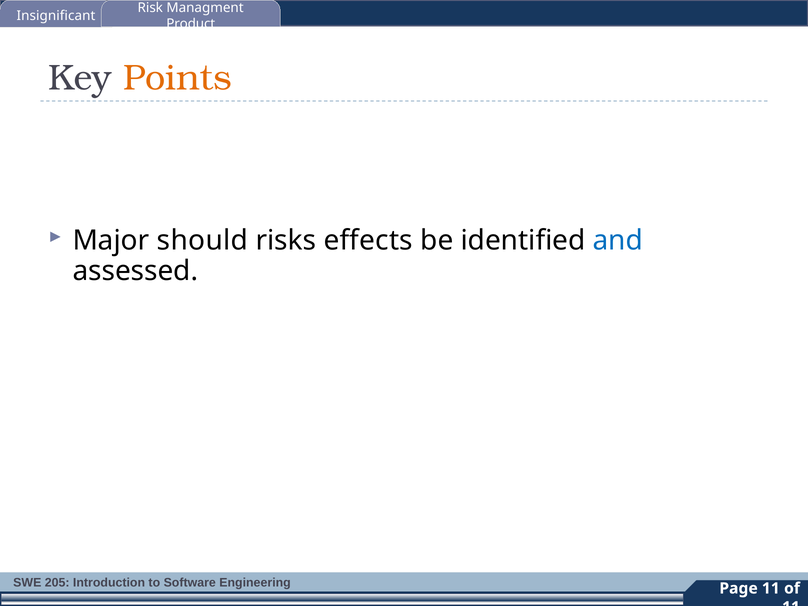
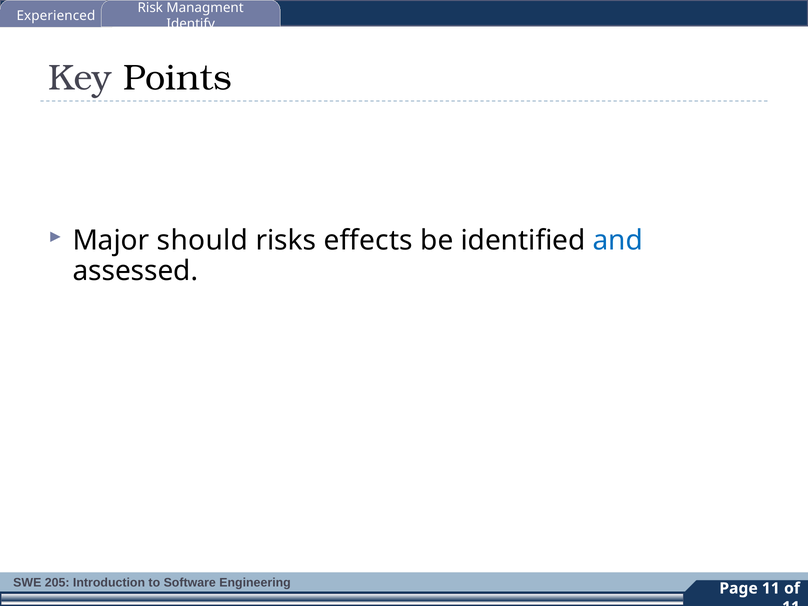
Insignificant: Insignificant -> Experienced (56, 16)
Product: Product -> Identify (191, 24)
Points colour: orange -> black (177, 78)
